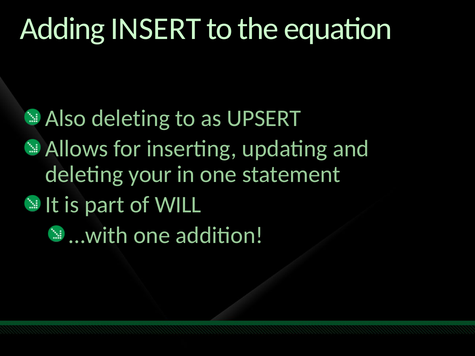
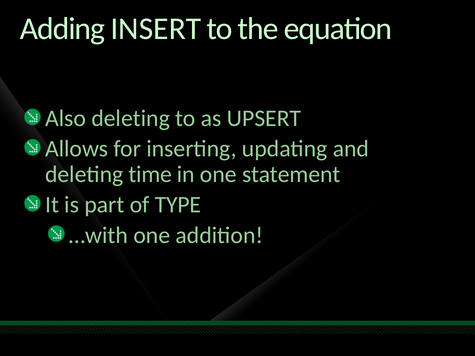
your: your -> time (150, 175)
WILL: WILL -> TYPE (178, 205)
